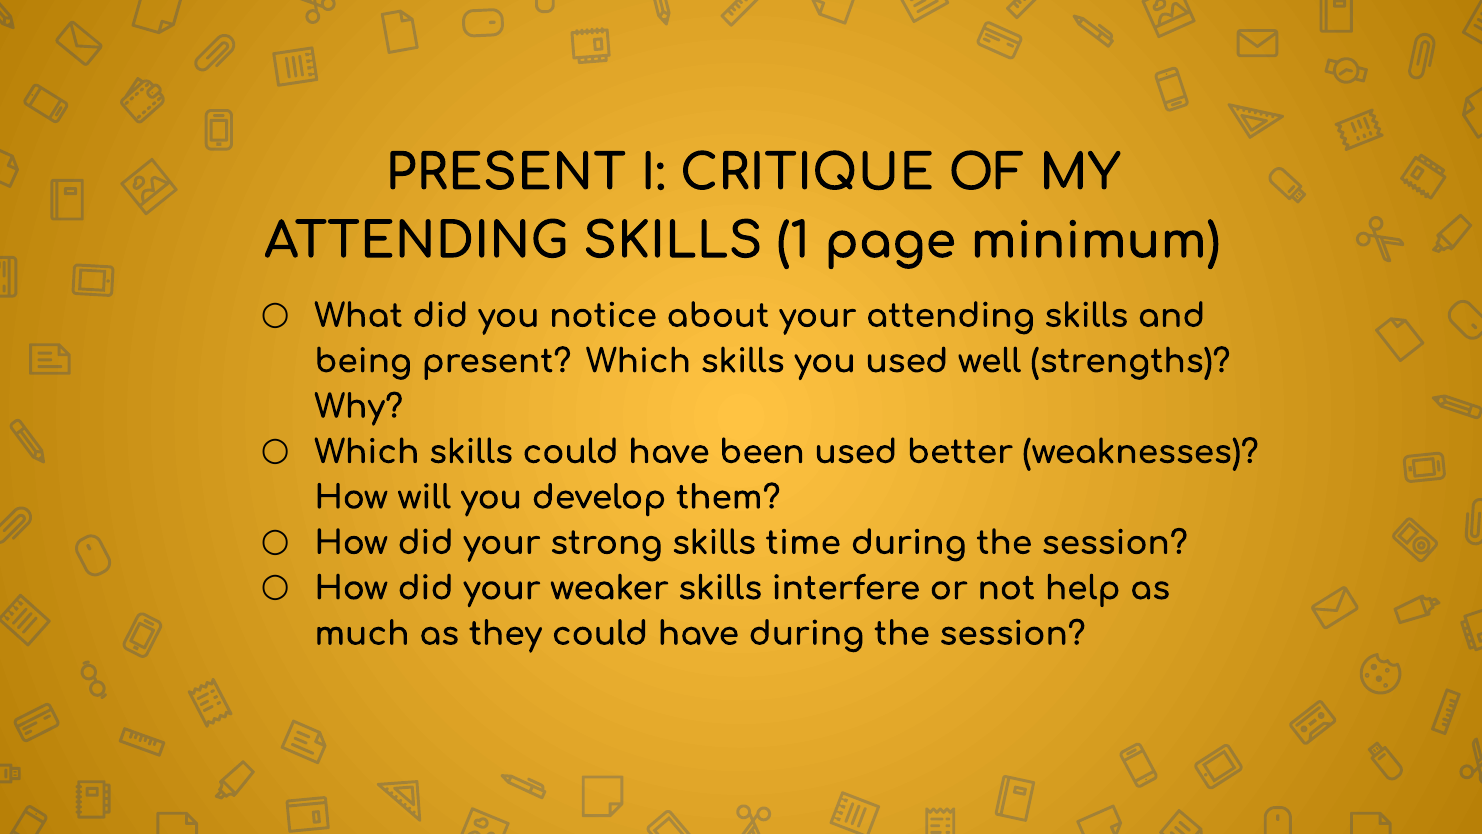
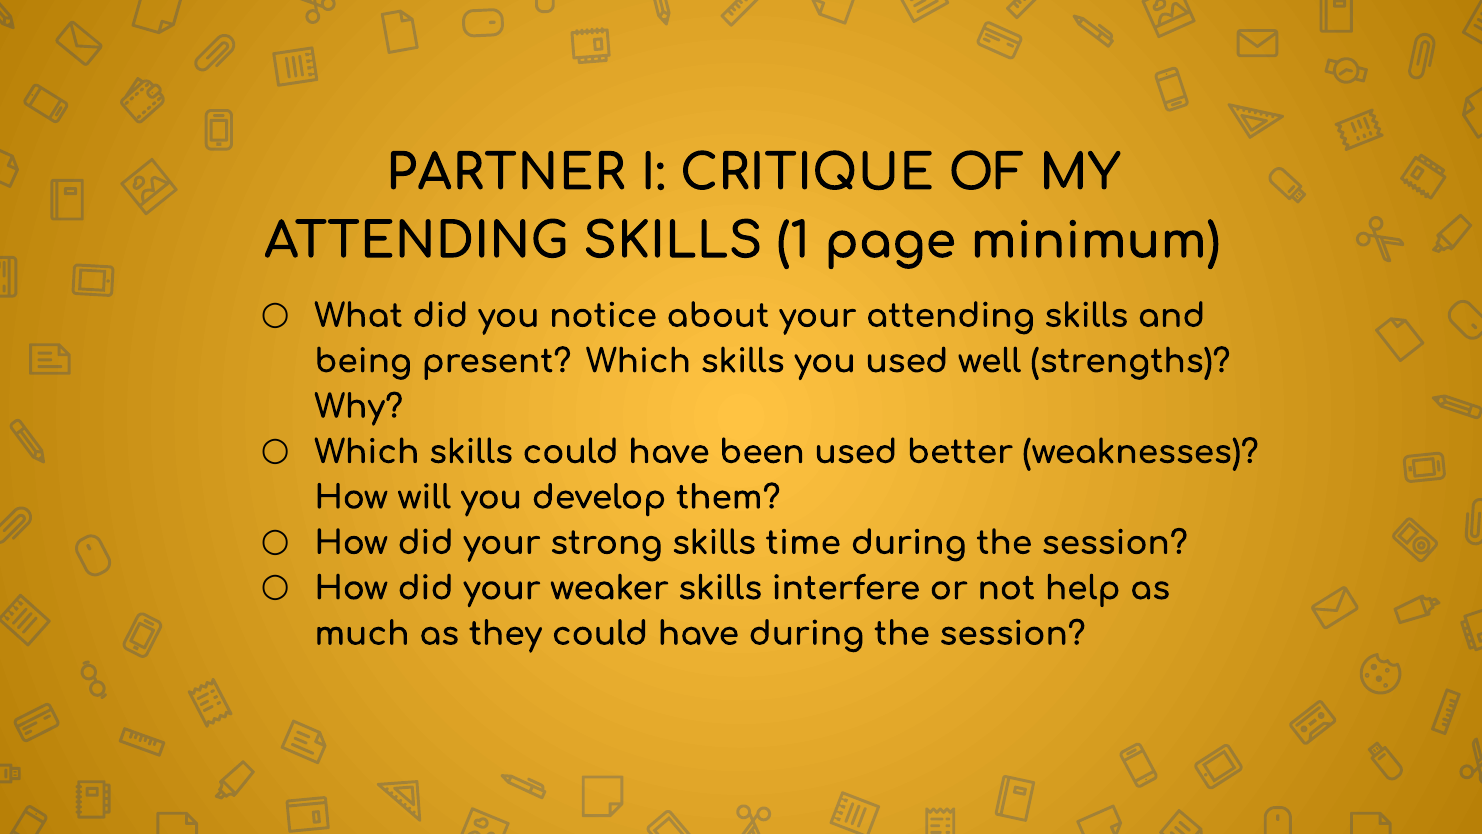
PRESENT: PRESENT -> PARTNER (506, 173)
